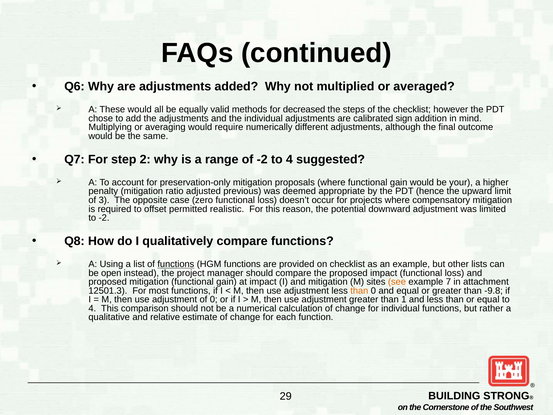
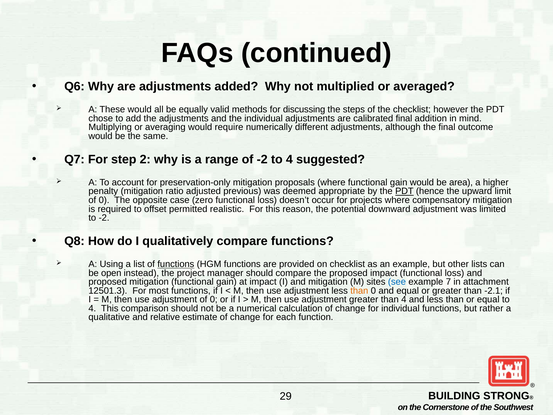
decreased: decreased -> discussing (304, 109)
calibrated sign: sign -> final (404, 118)
your: your -> area (461, 182)
PDT underline: none -> present (404, 191)
3: 3 -> 0 (104, 200)
see colour: orange -> blue (397, 282)
-9.8: -9.8 -> -2.1 (494, 291)
than 1: 1 -> 4 (404, 299)
